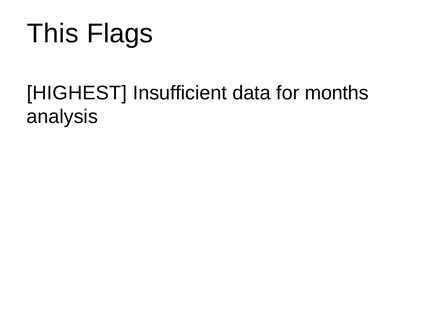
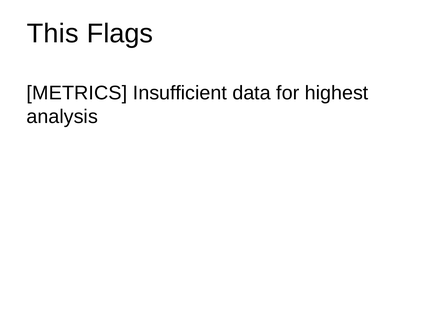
HIGHEST: HIGHEST -> METRICS (77, 93)
months: months -> highest (337, 93)
